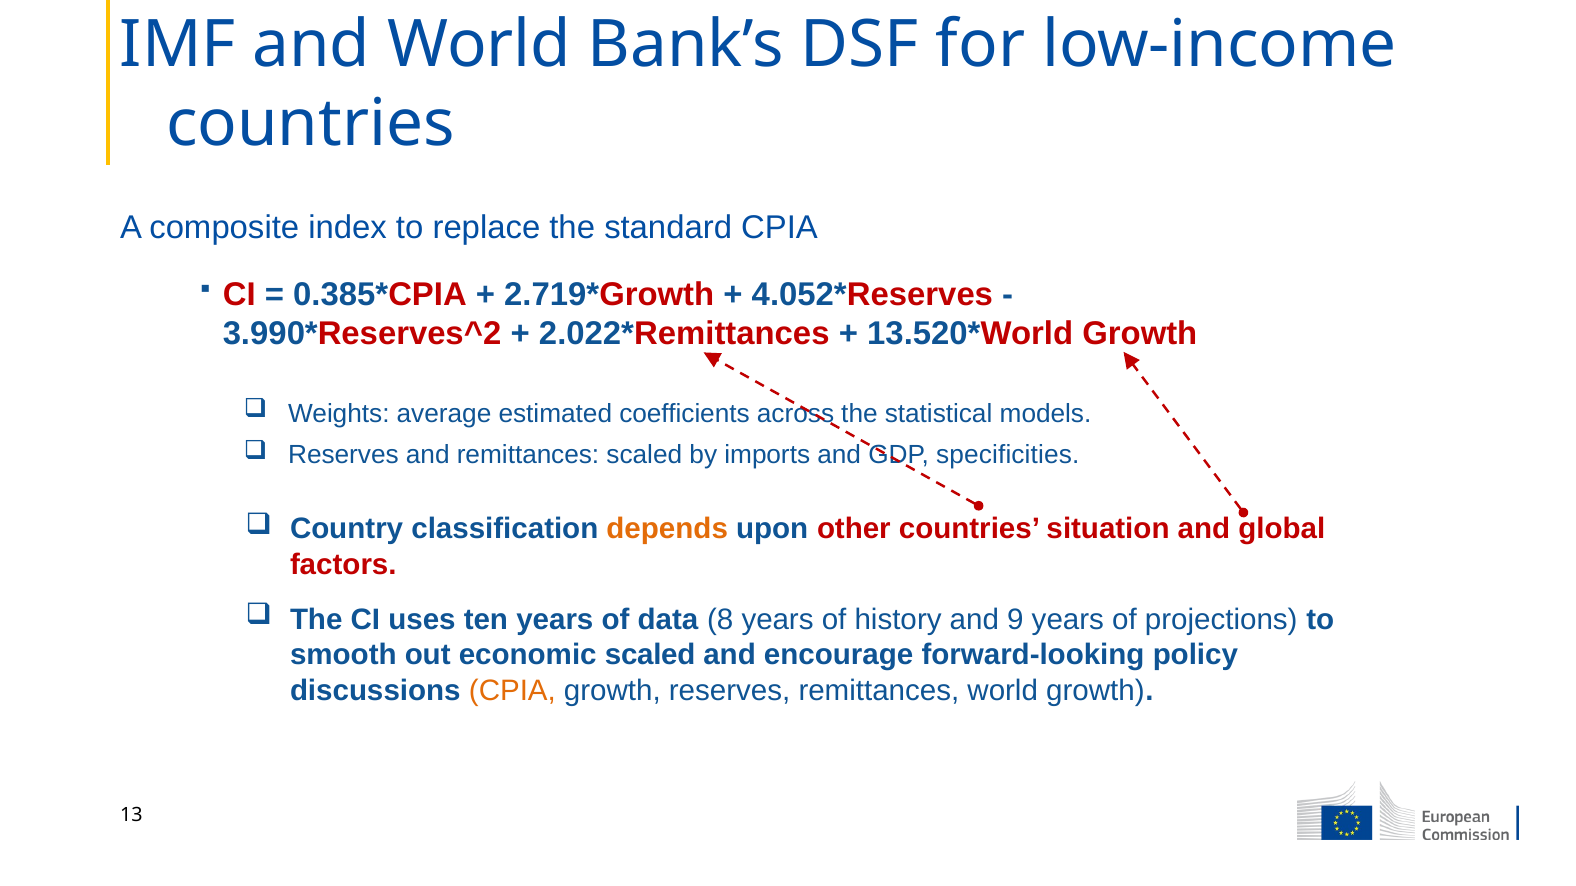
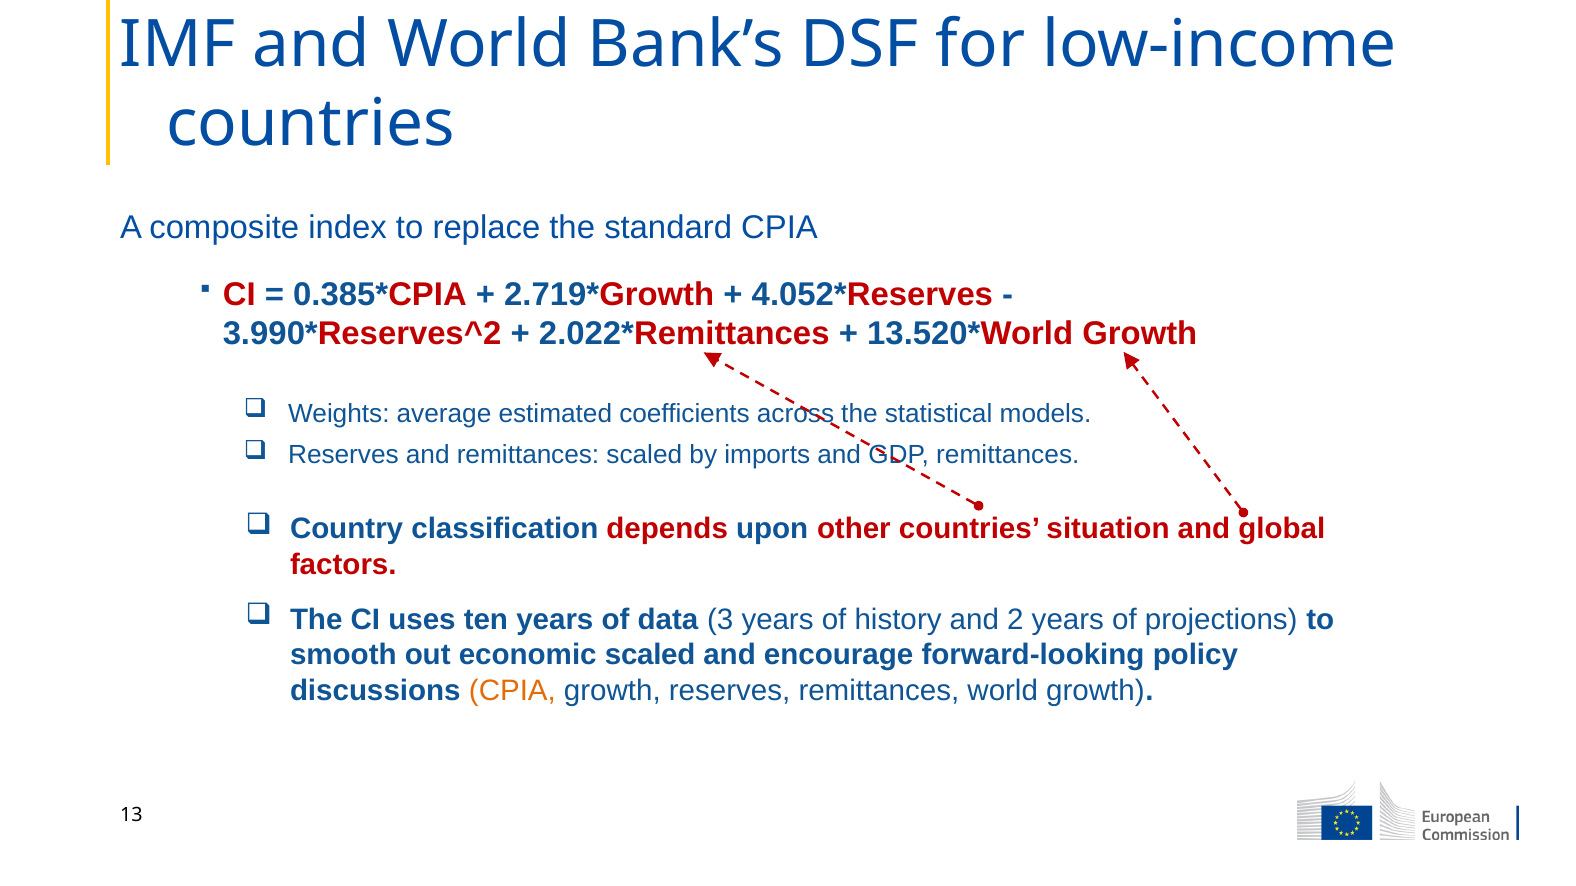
GDP specificities: specificities -> remittances (1008, 455)
depends colour: orange -> red (667, 529)
8: 8 -> 3 (720, 620)
9: 9 -> 2 (1015, 620)
